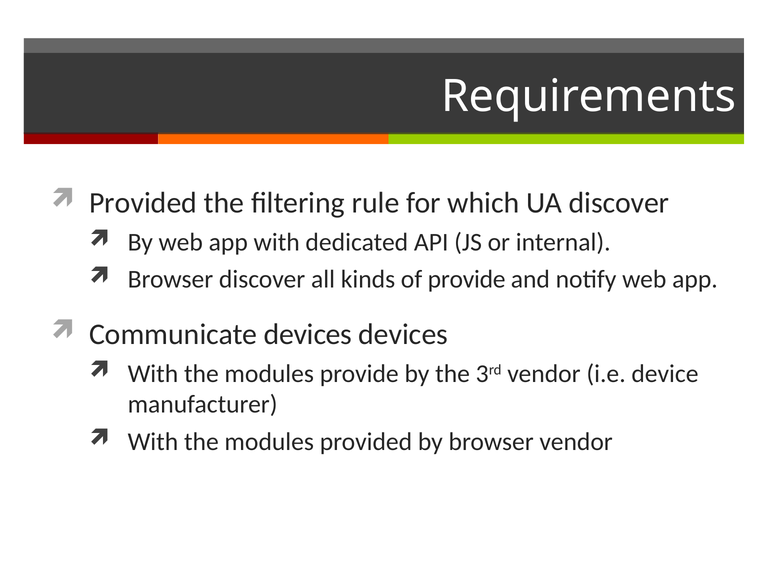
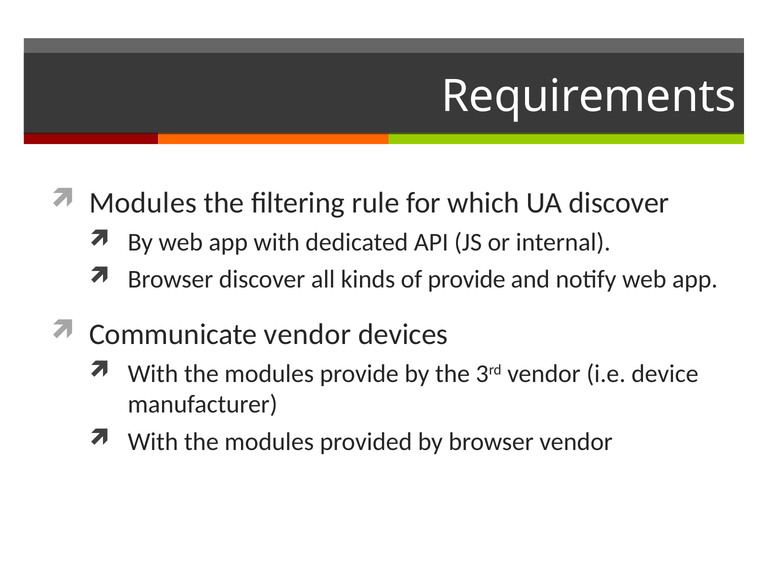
Provided: Provided -> Modules (143, 203)
Communicate devices: devices -> vendor (308, 334)
